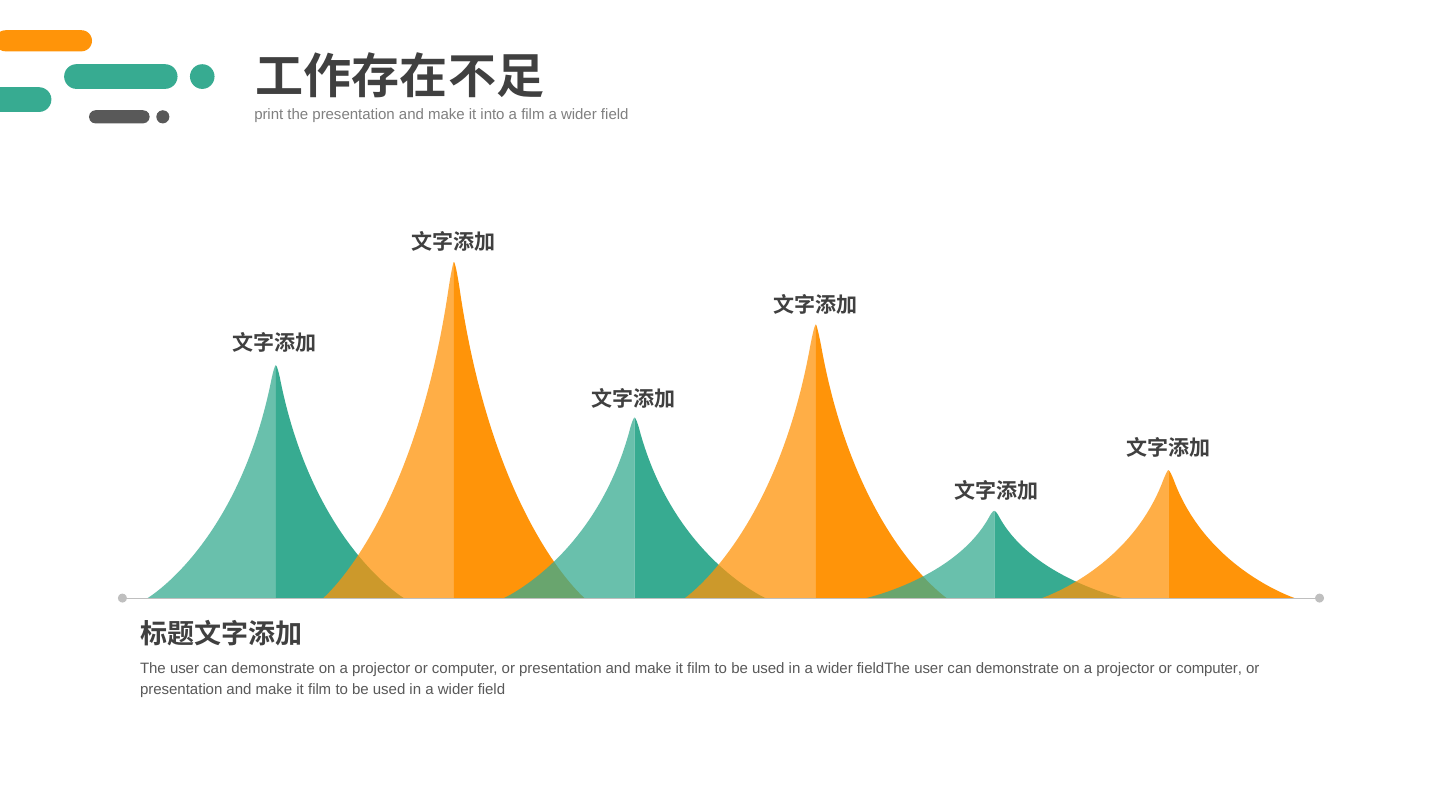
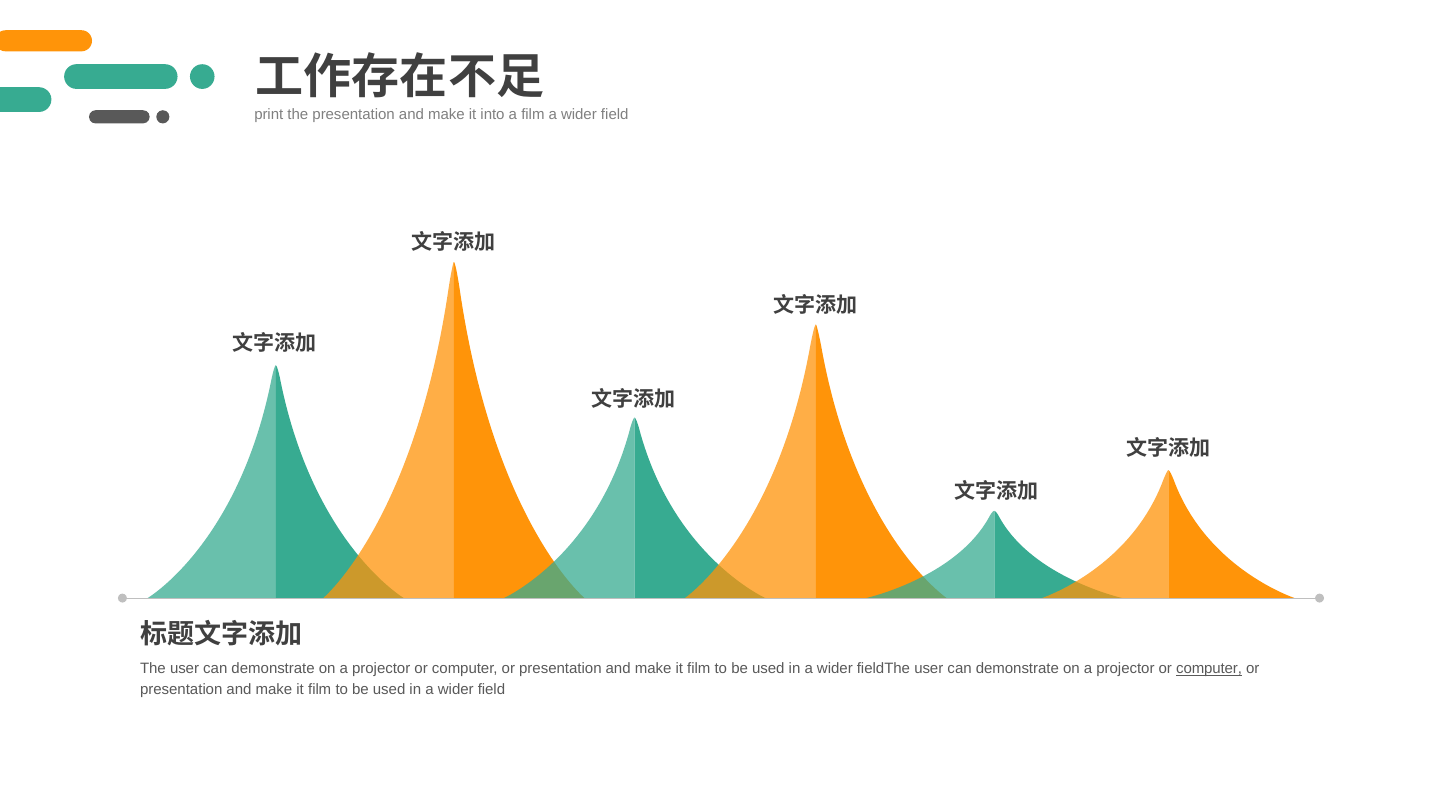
computer underline: none -> present (1209, 669)
